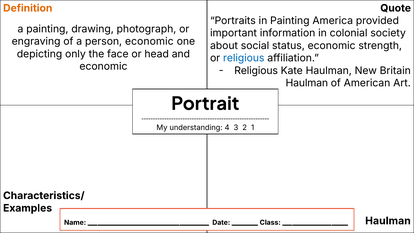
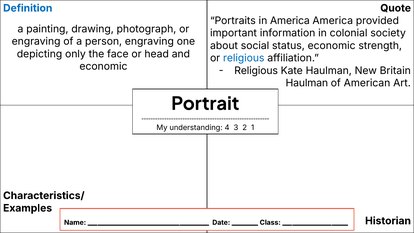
Definition colour: orange -> blue (28, 8)
in Painting: Painting -> America (290, 21)
person economic: economic -> engraving (149, 41)
Haulman: Haulman -> Historian (388, 221)
